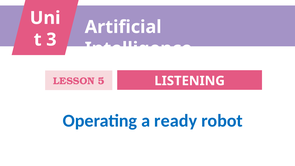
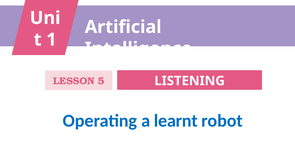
3: 3 -> 1 (51, 40)
ready: ready -> learnt (176, 121)
